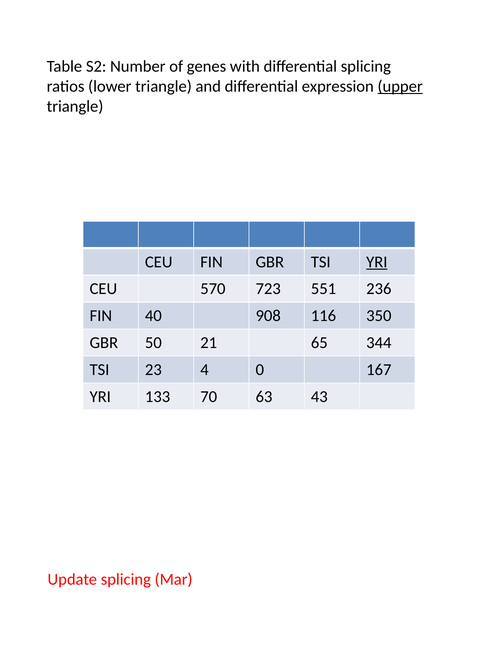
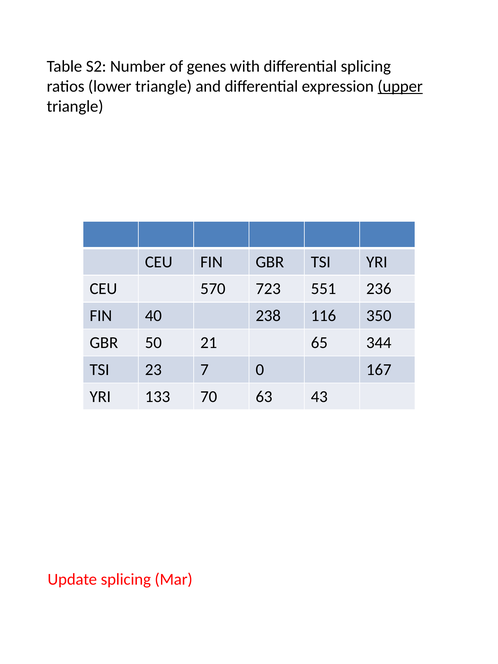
YRI underline: present -> none (377, 262)
908: 908 -> 238 (268, 316)
4: 4 -> 7 (204, 370)
